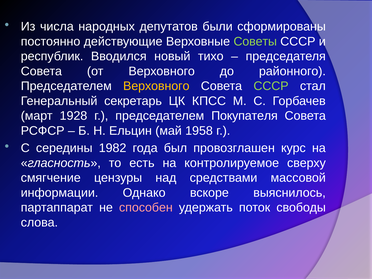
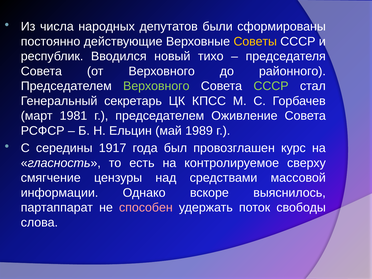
Советы colour: light green -> yellow (255, 41)
Верховного colour: yellow -> light green (156, 86)
1928: 1928 -> 1981 (73, 116)
Покупателя: Покупателя -> Оживление (244, 116)
1958: 1958 -> 1989 (199, 131)
1982: 1982 -> 1917 (113, 148)
